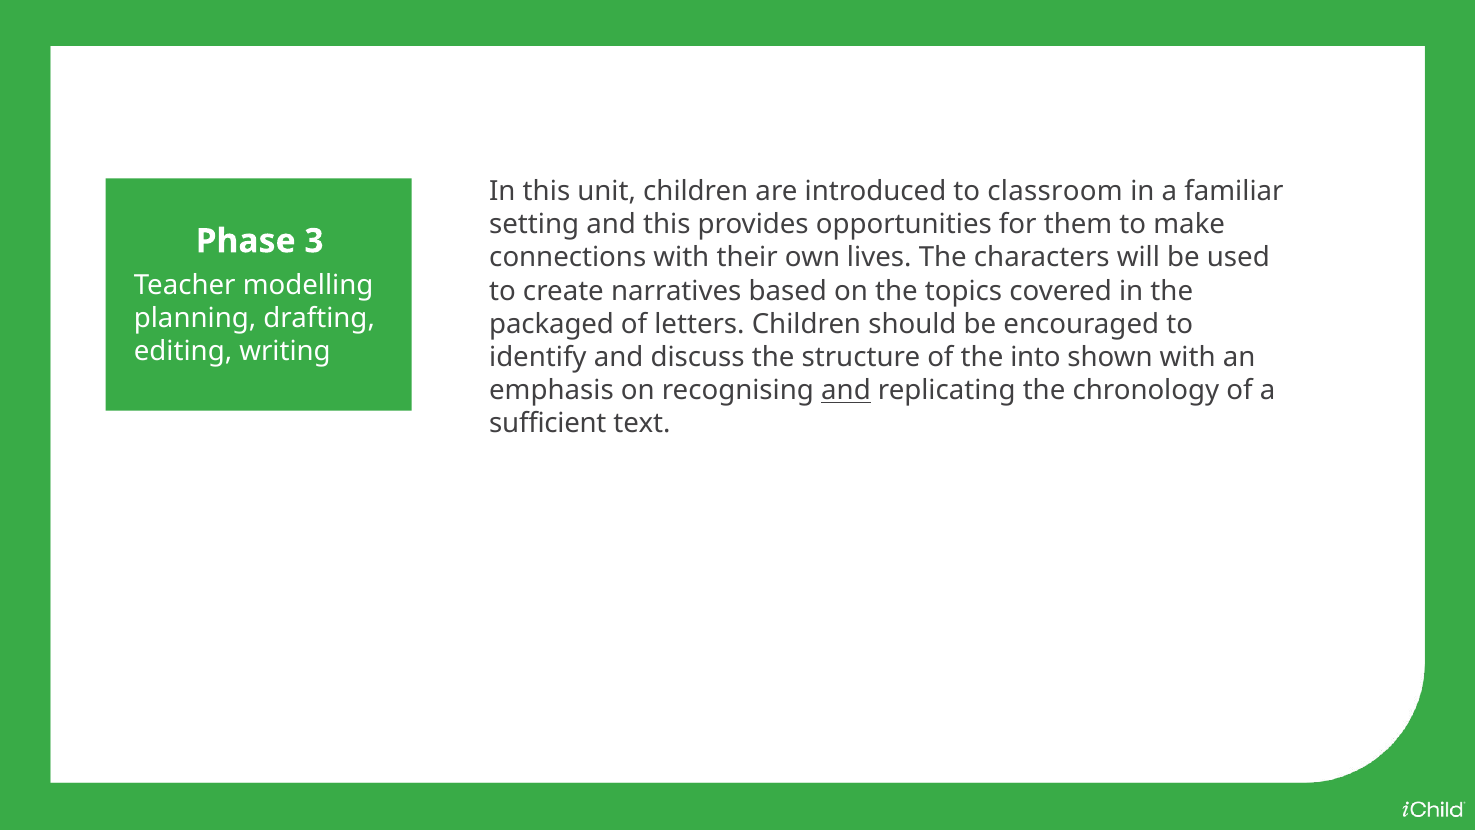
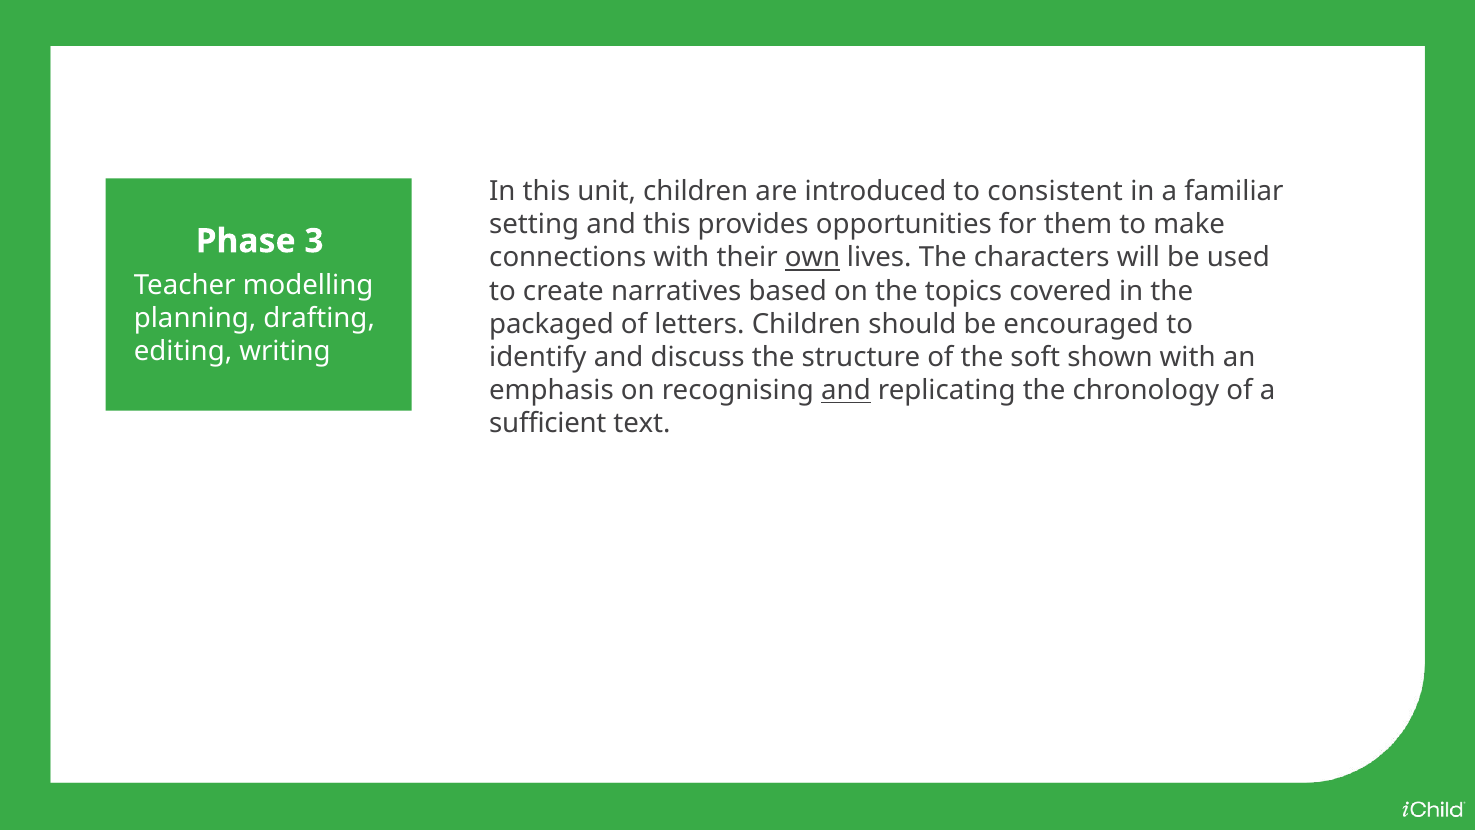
classroom: classroom -> consistent (1055, 191)
own underline: none -> present (813, 258)
into: into -> soft (1035, 357)
